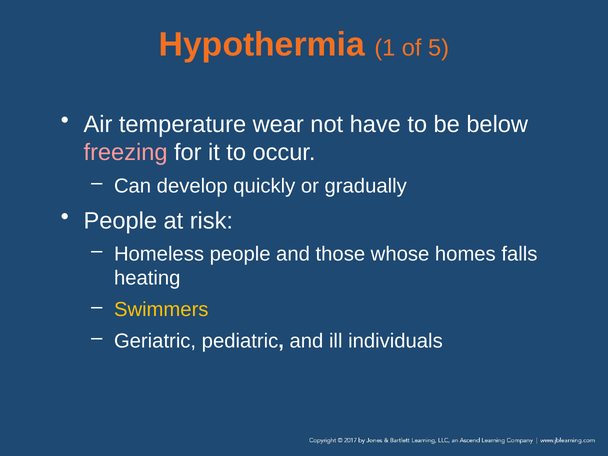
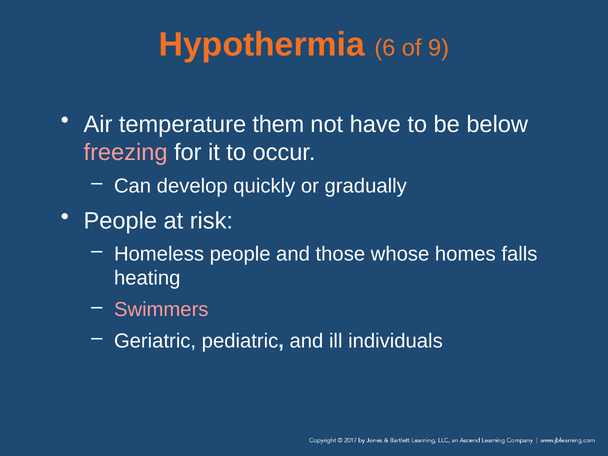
1: 1 -> 6 (385, 48)
5: 5 -> 9 (439, 48)
wear: wear -> them (278, 124)
Swimmers colour: yellow -> pink (161, 310)
